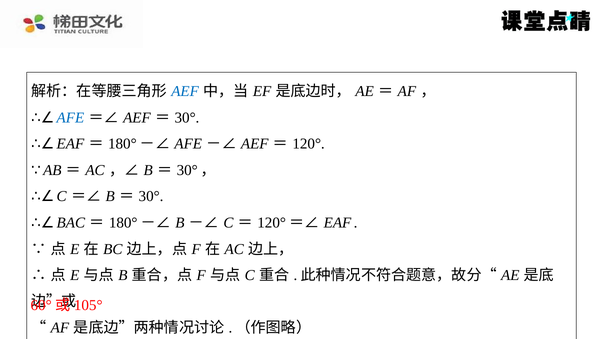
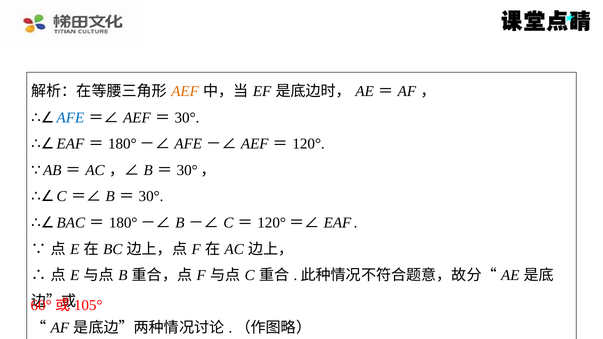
AEF colour: blue -> orange (185, 91)
